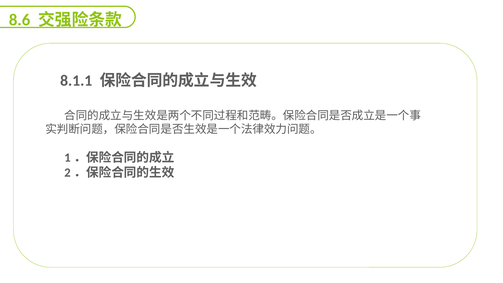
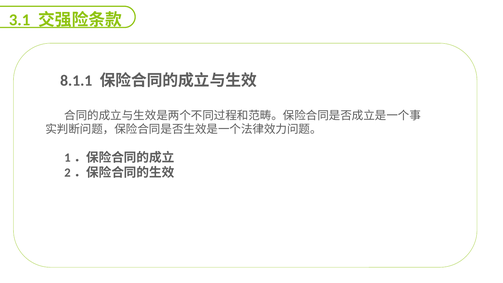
8.6: 8.6 -> 3.1 (20, 20)
